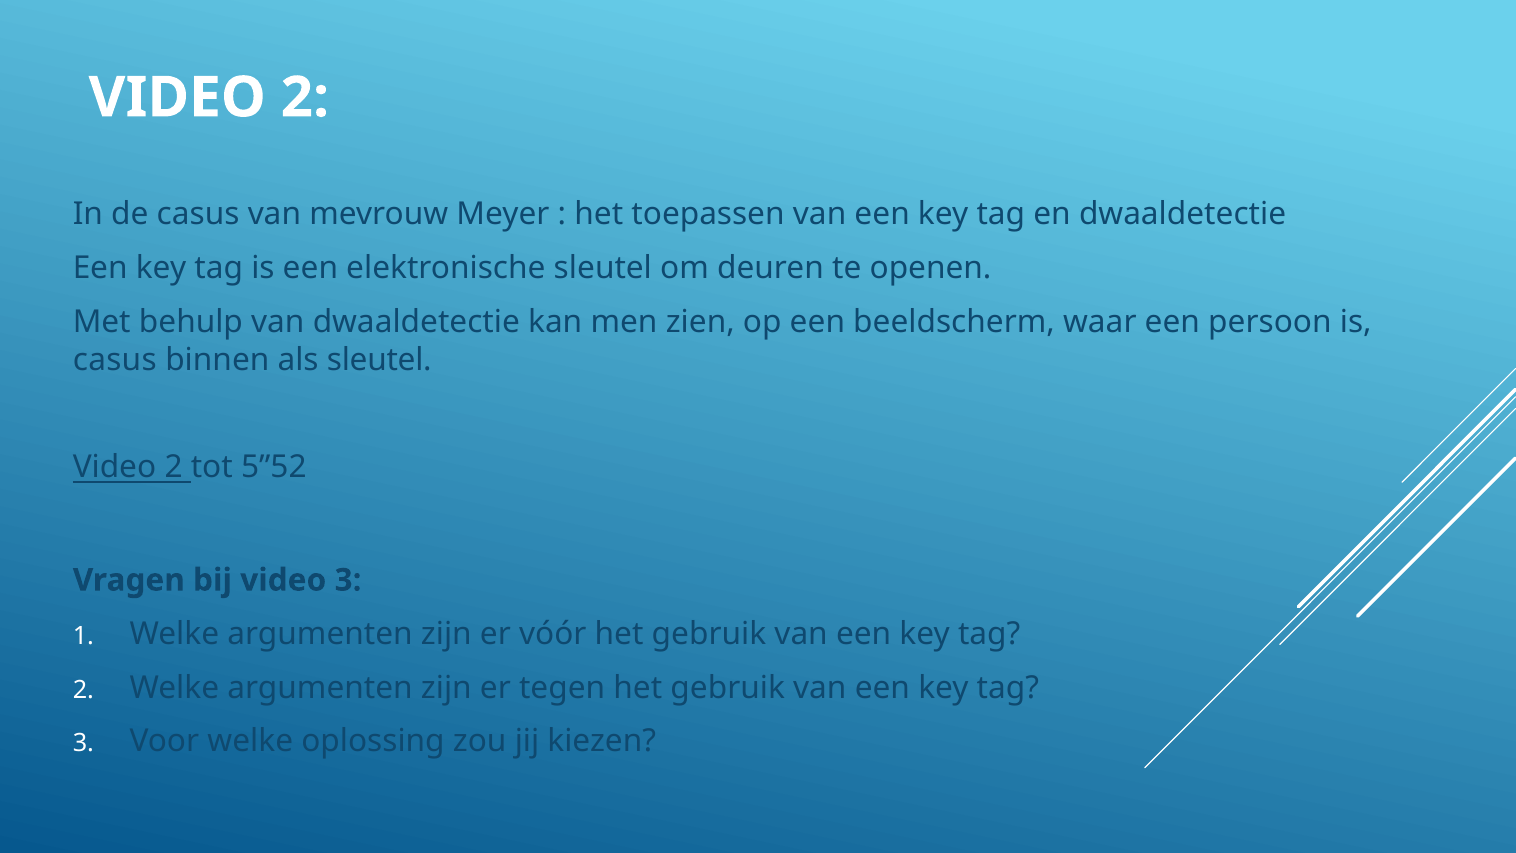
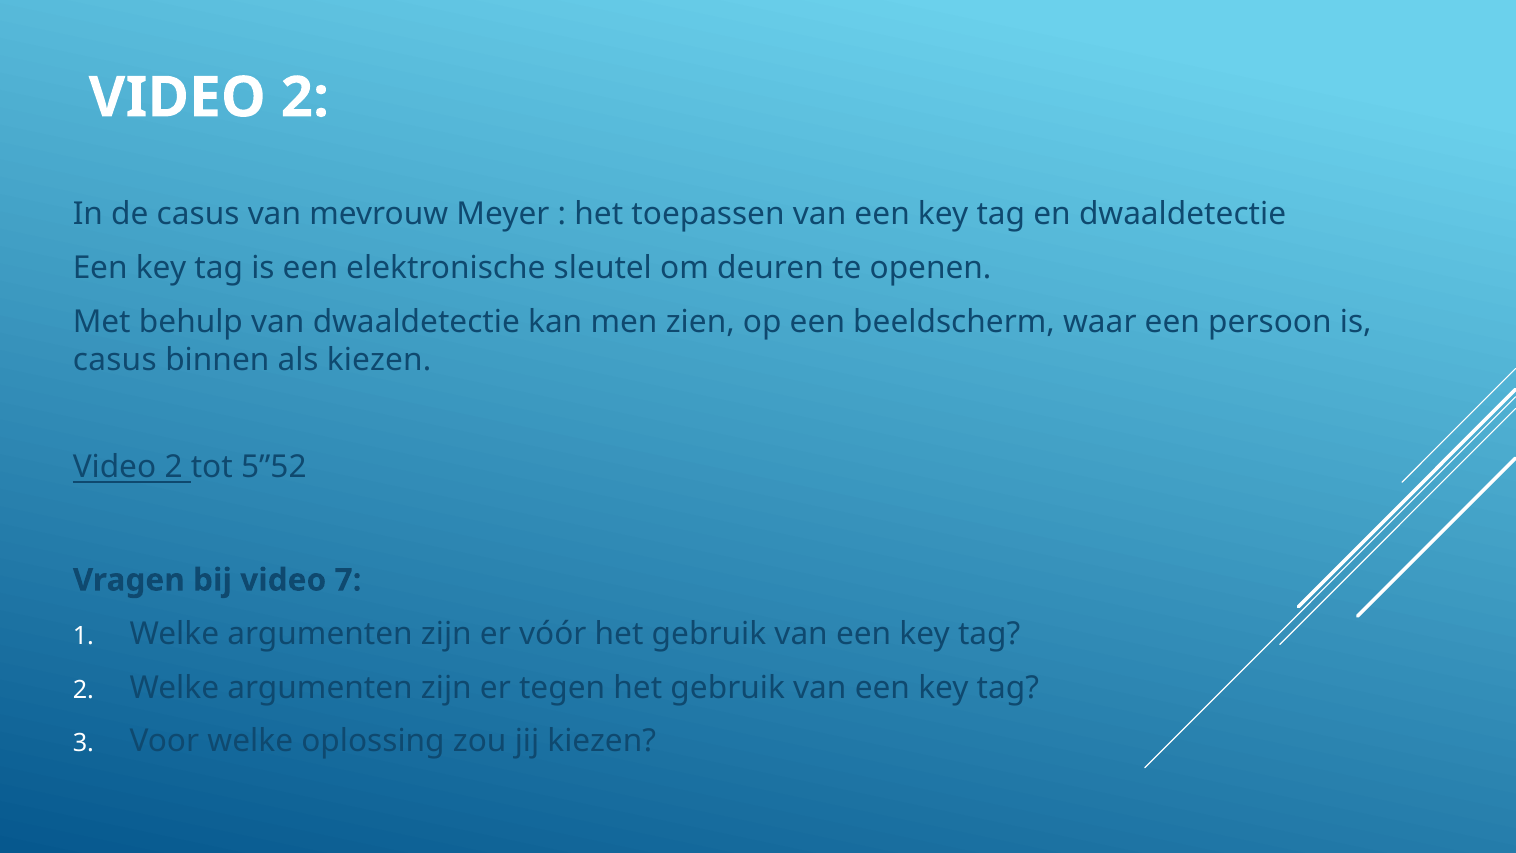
als sleutel: sleutel -> kiezen (379, 360)
video 3: 3 -> 7 (348, 580)
